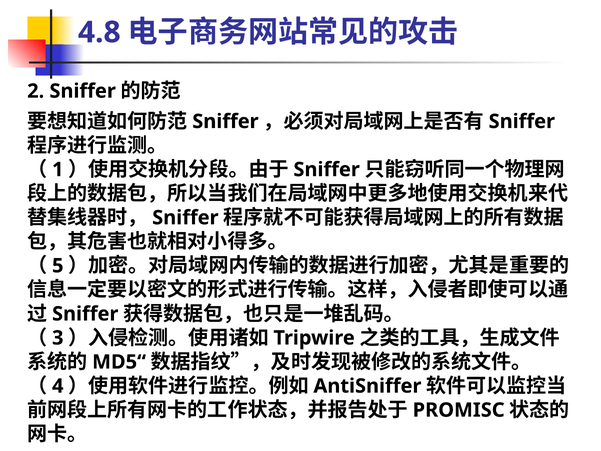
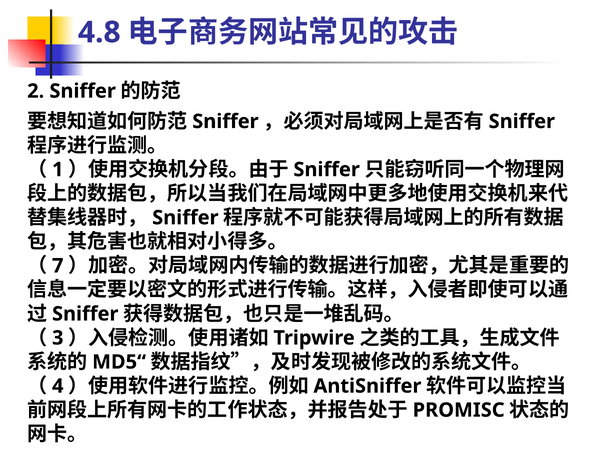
5: 5 -> 7 (58, 266)
